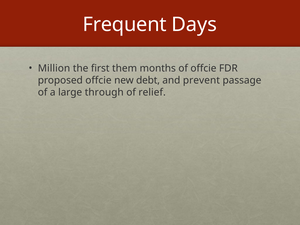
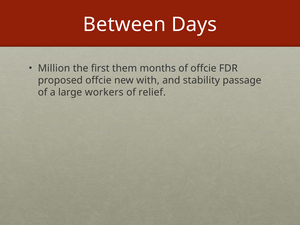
Frequent: Frequent -> Between (124, 25)
debt: debt -> with (148, 80)
prevent: prevent -> stability (201, 80)
through: through -> workers (104, 92)
